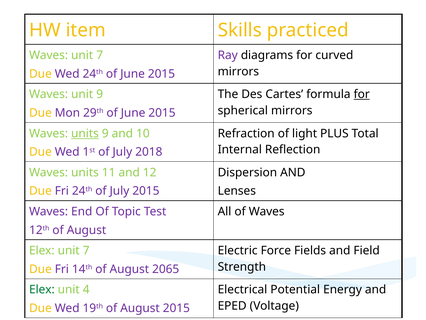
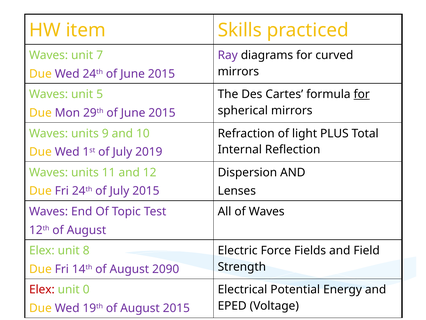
unit 9: 9 -> 5 (100, 94)
units underline: present -> none (85, 133)
2018: 2018 -> 2019 (149, 152)
Elex unit 7: 7 -> 8 (86, 250)
2065: 2065 -> 2090 (166, 269)
Elex colour: green -> red (42, 289)
4: 4 -> 0 (86, 289)
